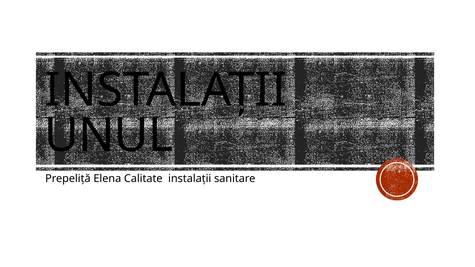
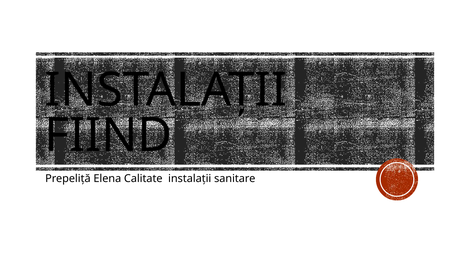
UNUL: UNUL -> FIIND (108, 136)
